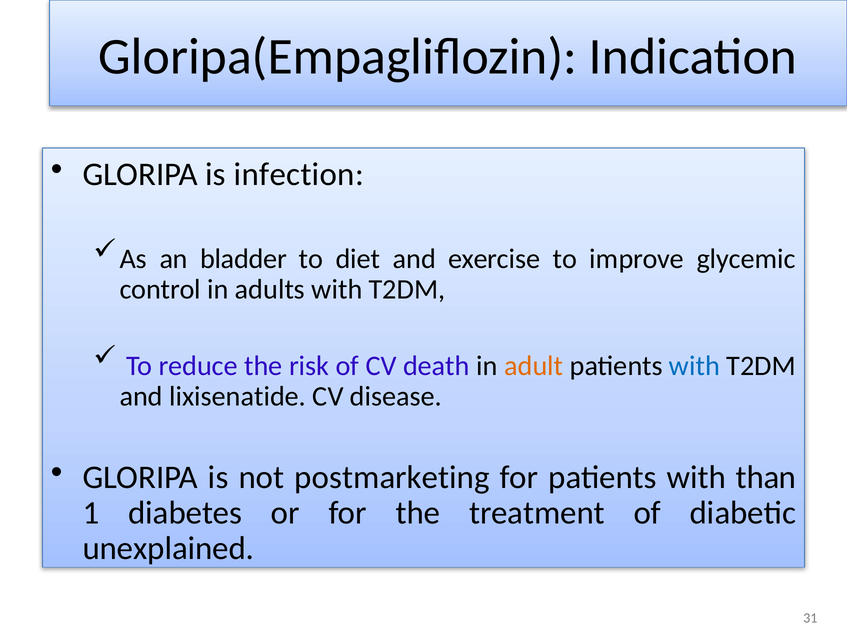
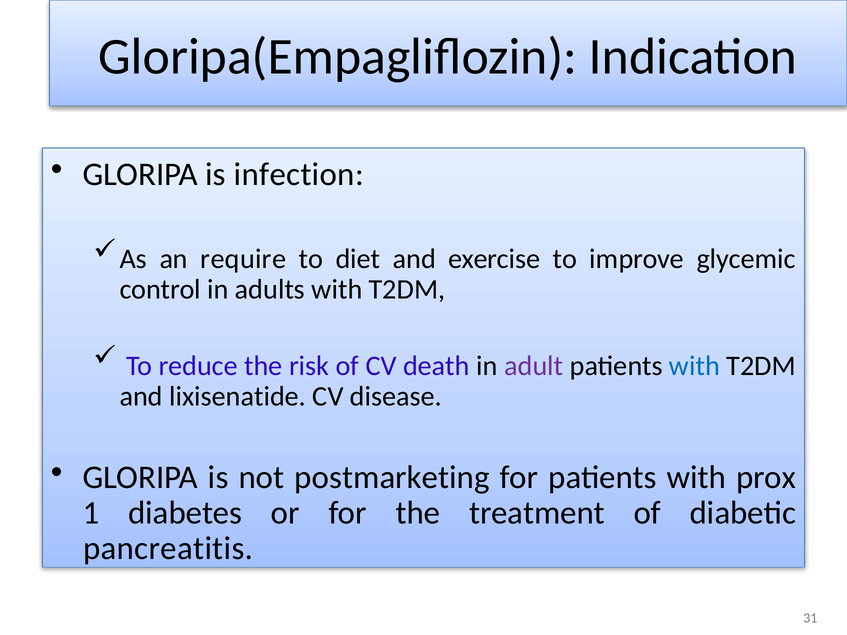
bladder: bladder -> require (243, 259)
adult colour: orange -> purple (534, 366)
than: than -> prox (766, 478)
unexplained: unexplained -> pancreatitis (168, 549)
